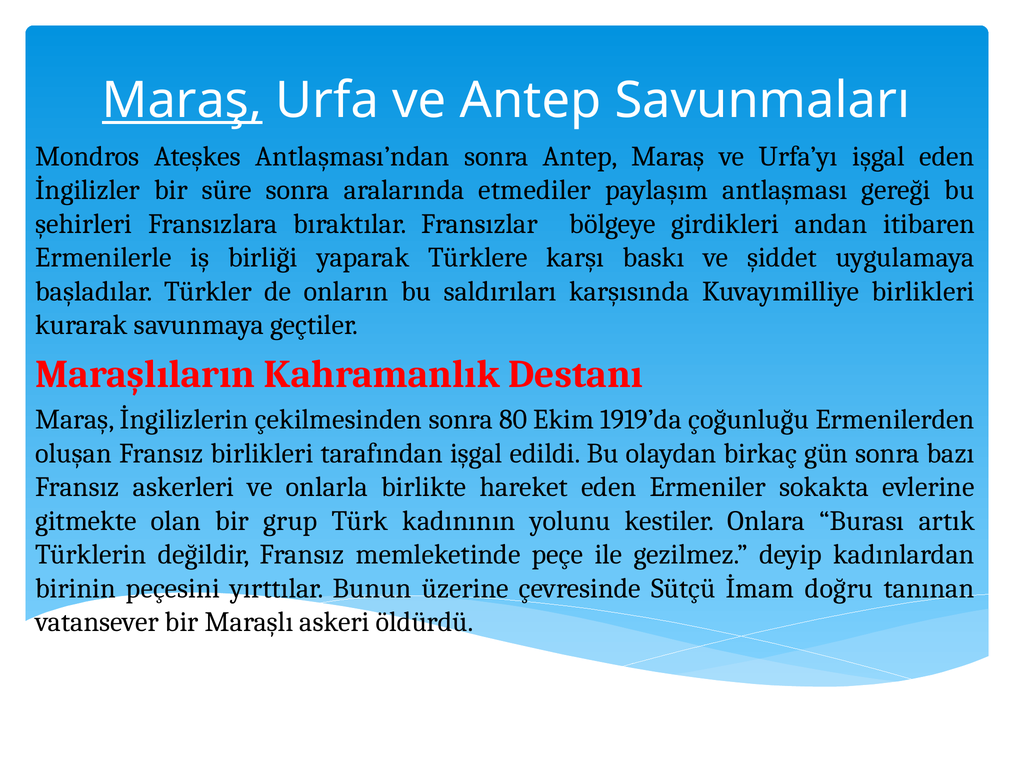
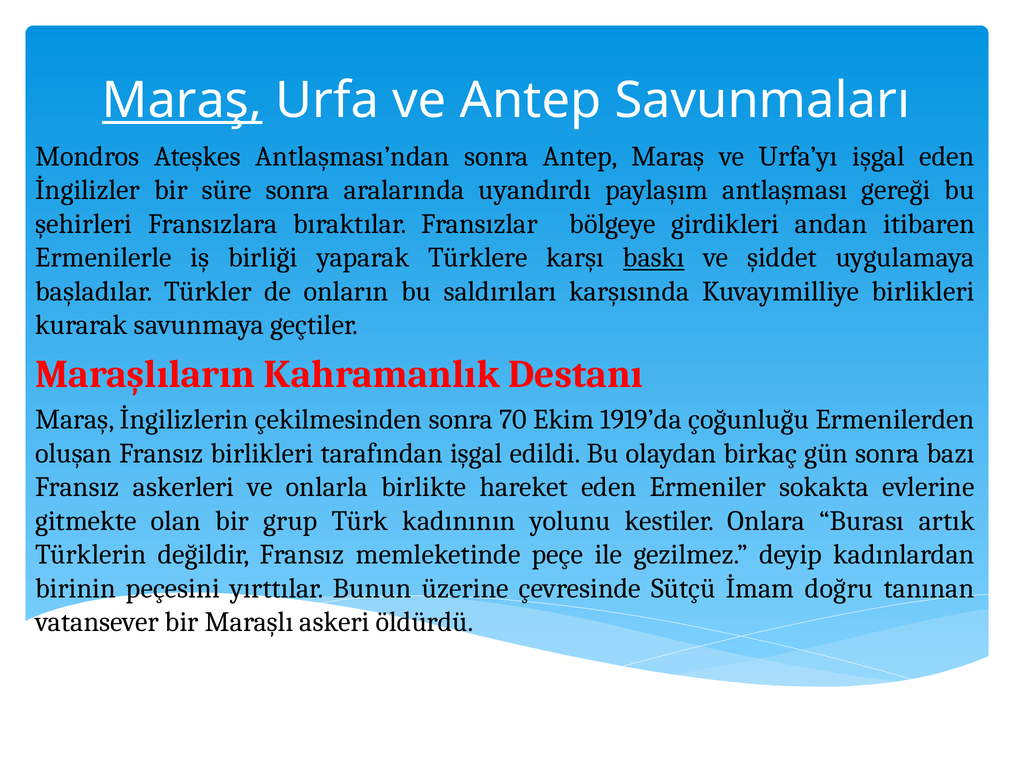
etmediler: etmediler -> uyandırdı (535, 190)
baskı underline: none -> present (654, 258)
80: 80 -> 70 (513, 420)
